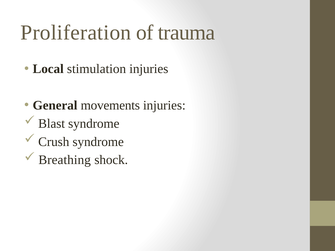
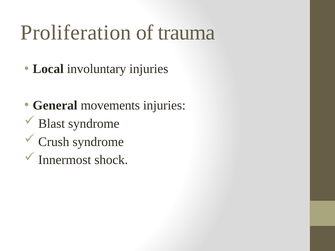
stimulation: stimulation -> involuntary (97, 69)
Breathing: Breathing -> Innermost (65, 160)
